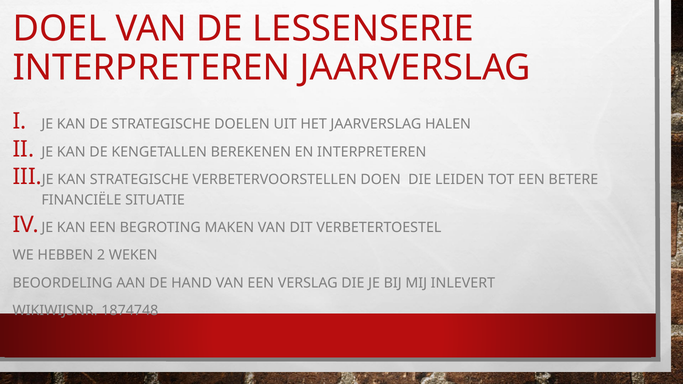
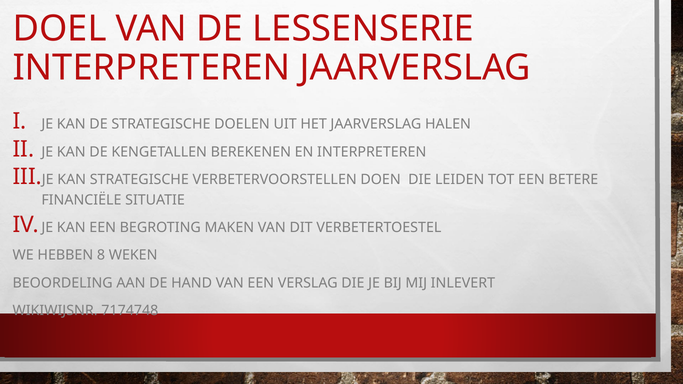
2: 2 -> 8 (101, 255)
1874748: 1874748 -> 7174748 (130, 311)
